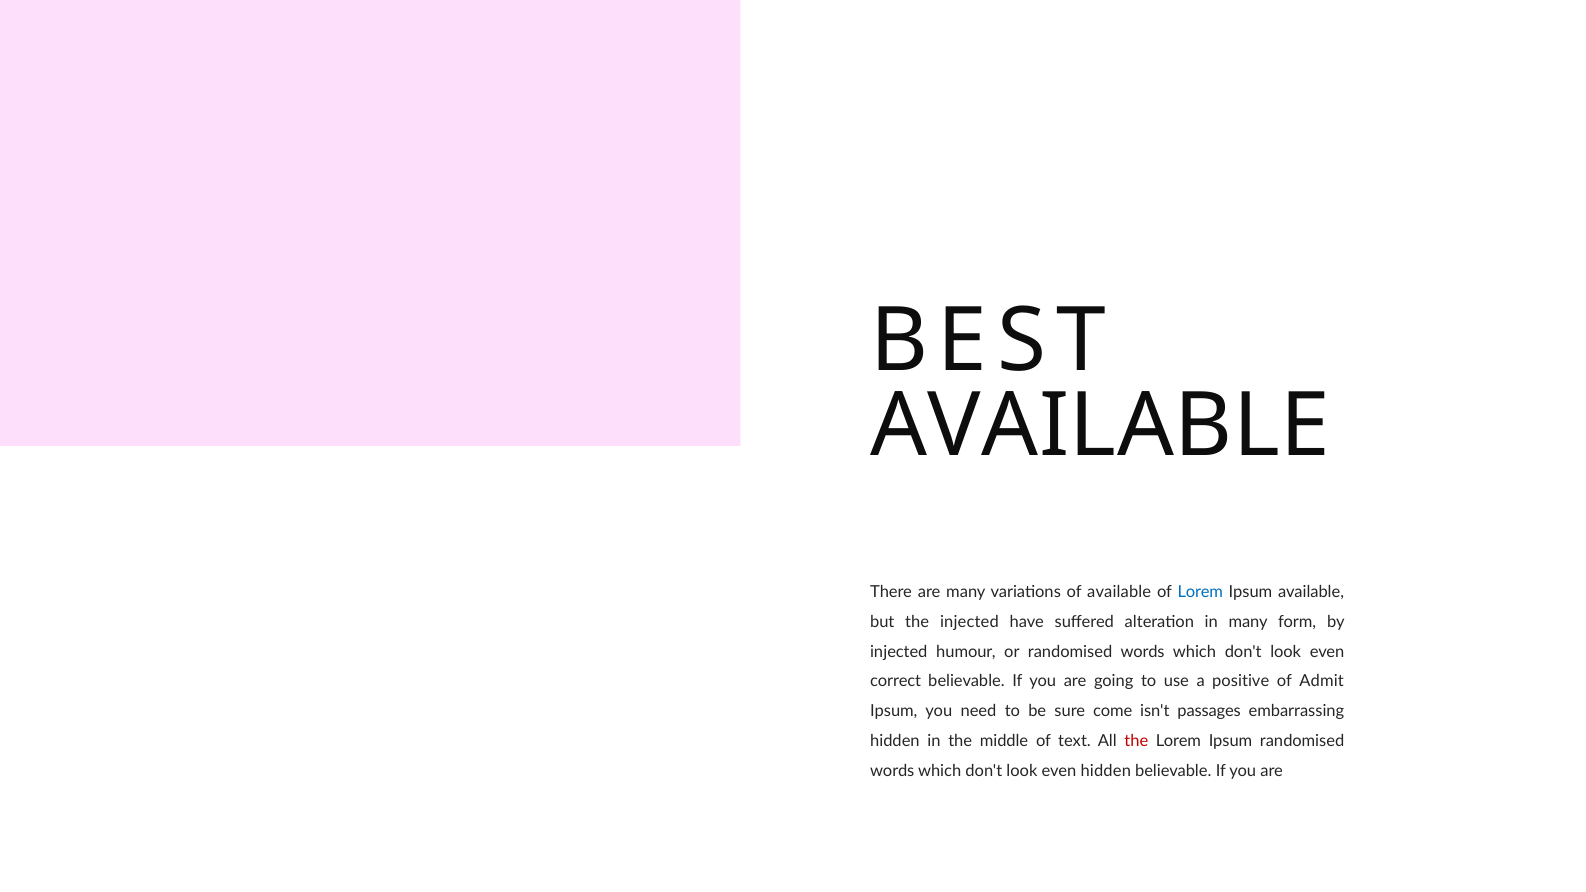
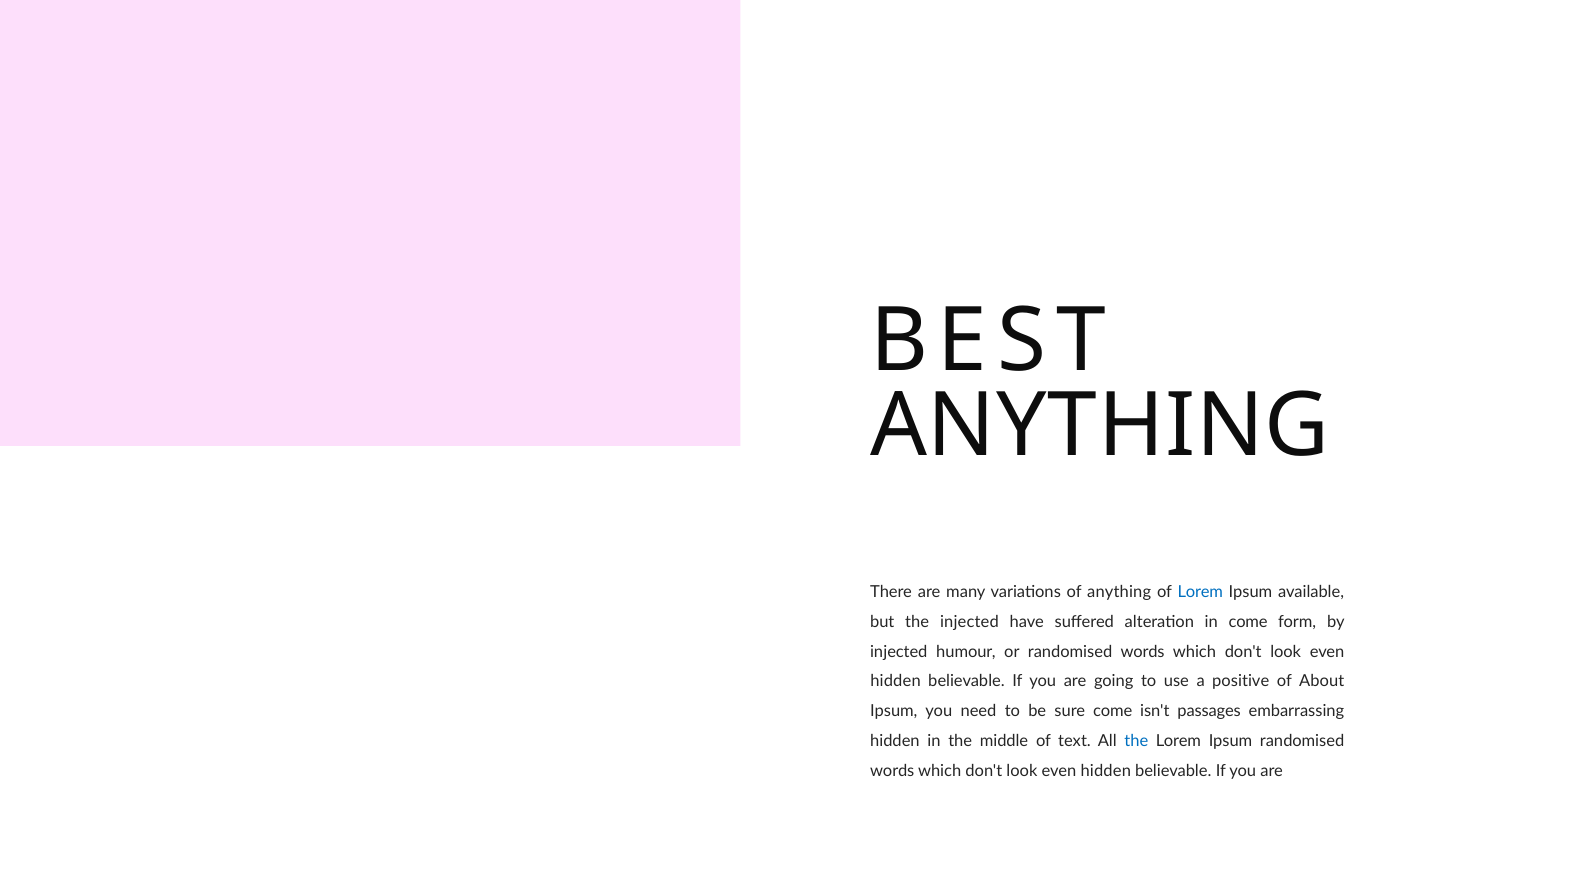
AVAILABLE: AVAILABLE -> ANYTHING (1100, 426)
of available: available -> anything (1119, 592)
in many: many -> come (1248, 622)
correct: correct -> hidden (896, 681)
Admit: Admit -> About (1322, 681)
the colour: red -> blue (1136, 741)
